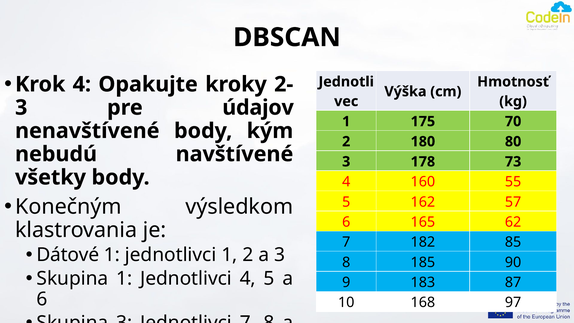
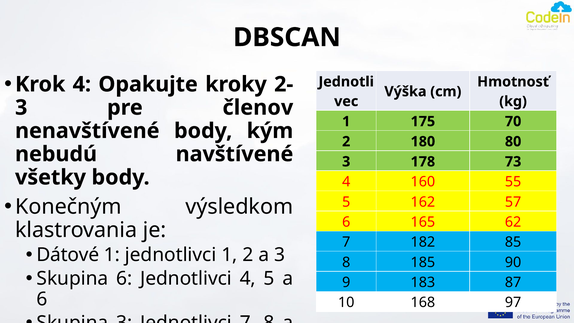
údajov: údajov -> členov (258, 108)
Skupina 1: 1 -> 6 (124, 278)
